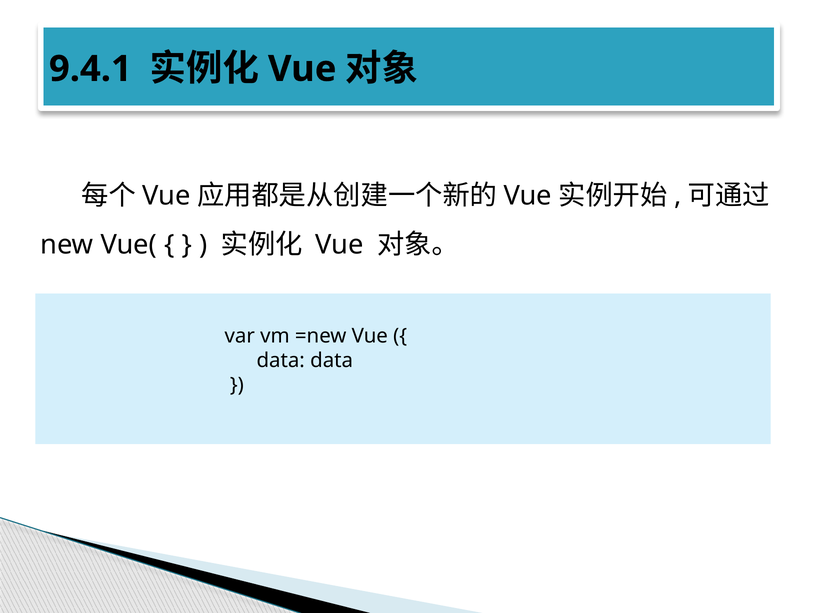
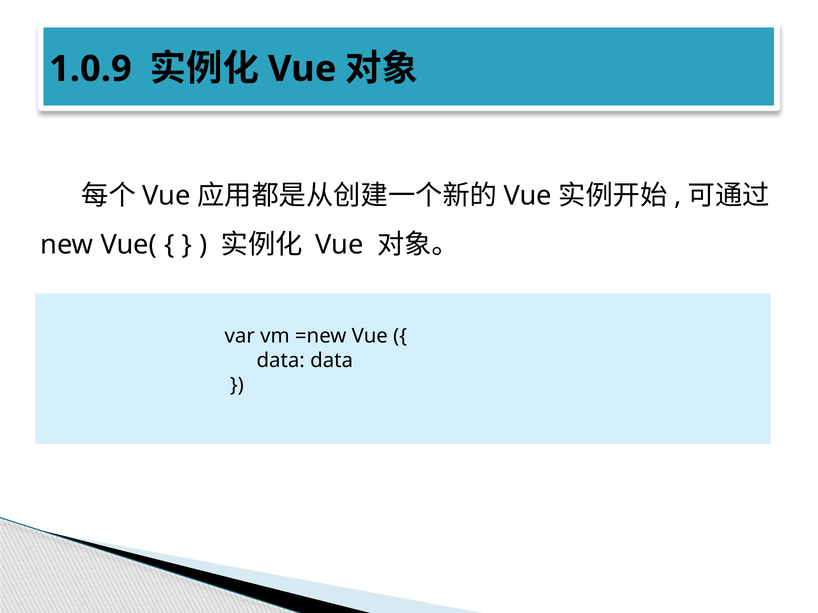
9.4.1: 9.4.1 -> 1.0.9 (90, 69)
